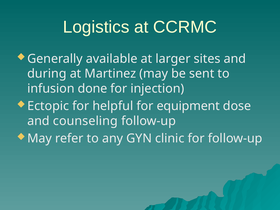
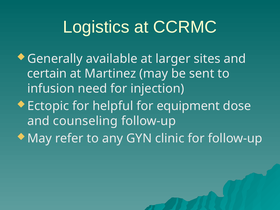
during: during -> certain (47, 74)
done: done -> need (92, 89)
